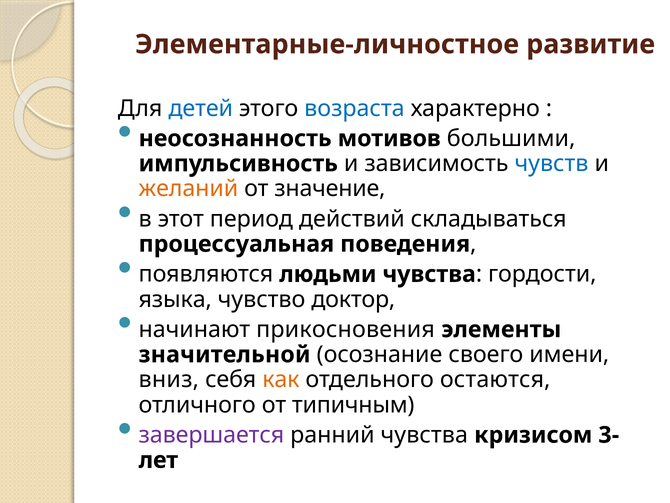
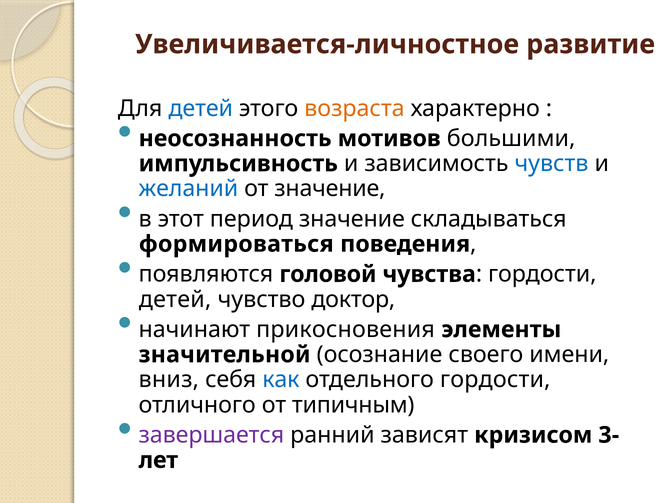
Элементарные-личностное: Элементарные-личностное -> Увеличивается-личностное (327, 44)
возраста colour: blue -> orange (354, 108)
желаний colour: orange -> blue (188, 189)
период действий: действий -> значение (352, 219)
процессуальная: процессуальная -> формироваться (236, 244)
людьми: людьми -> головой (328, 274)
языка: языка -> детей (175, 299)
как colour: orange -> blue (281, 379)
отдельного остаются: остаются -> гордости (495, 379)
ранний чувства: чувства -> зависят (424, 435)
